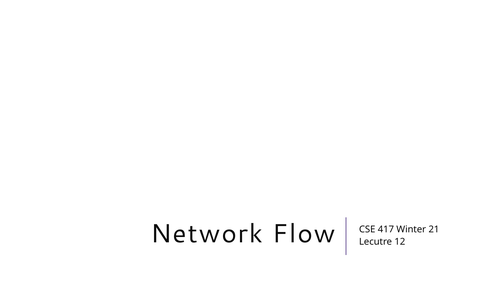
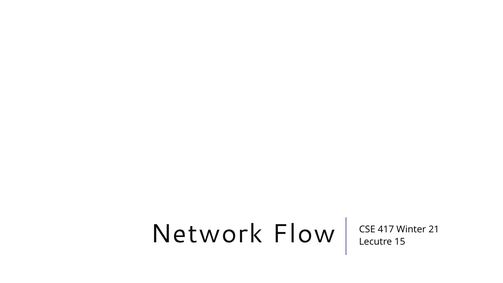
12: 12 -> 15 (400, 242)
